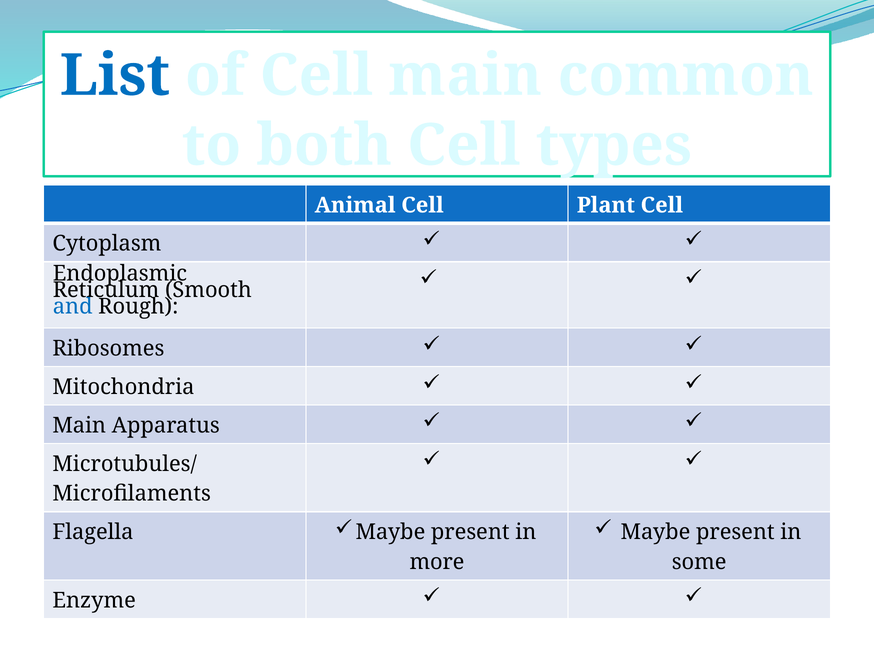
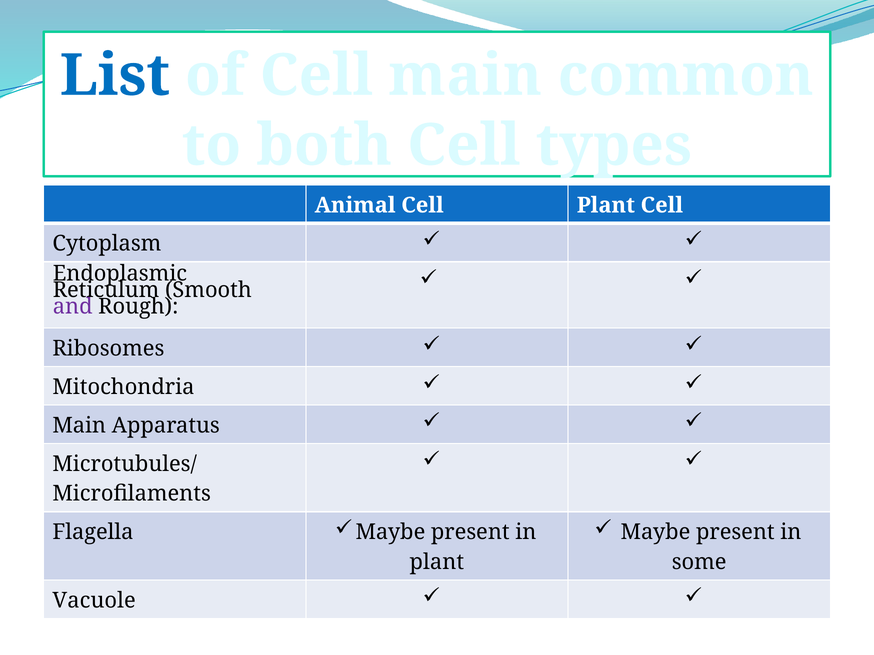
and colour: blue -> purple (73, 307)
more: more -> plant (437, 562)
Enzyme: Enzyme -> Vacuole (94, 601)
